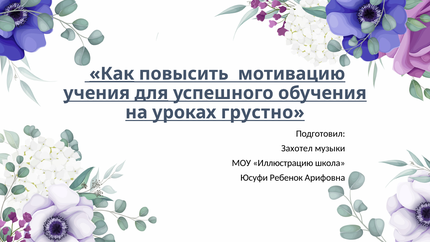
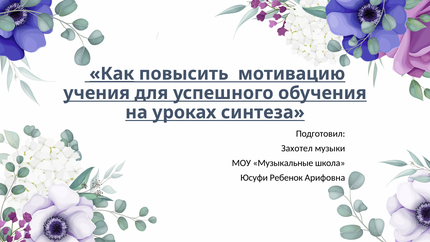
для underline: present -> none (151, 93)
грустно: грустно -> синтеза (263, 112)
Иллюстрацию: Иллюстрацию -> Музыкальные (283, 163)
